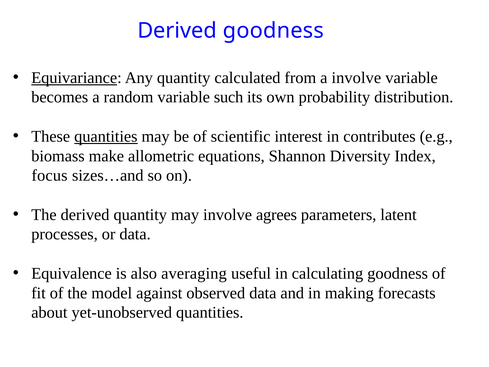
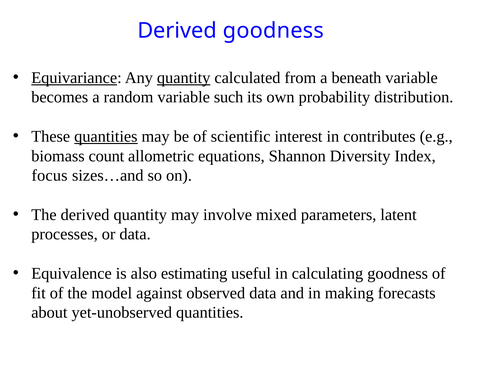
quantity underline: none -> present (184, 78)
a involve: involve -> beneath (356, 78)
make: make -> count (106, 156)
agrees: agrees -> mixed (276, 215)
averaging: averaging -> estimating (194, 273)
